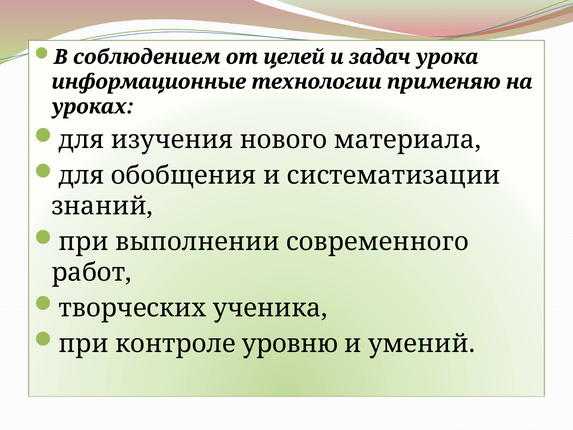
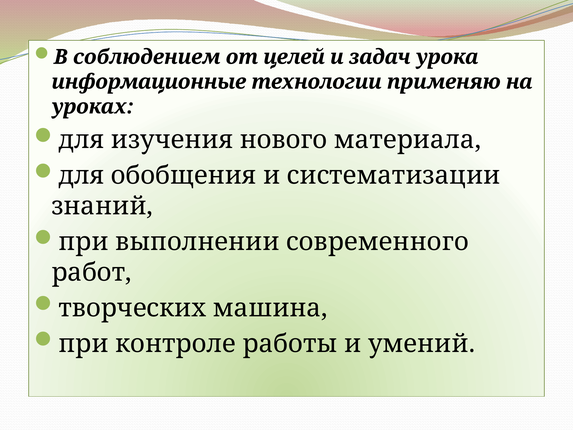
ученика: ученика -> машина (270, 308)
уровню: уровню -> работы (290, 344)
